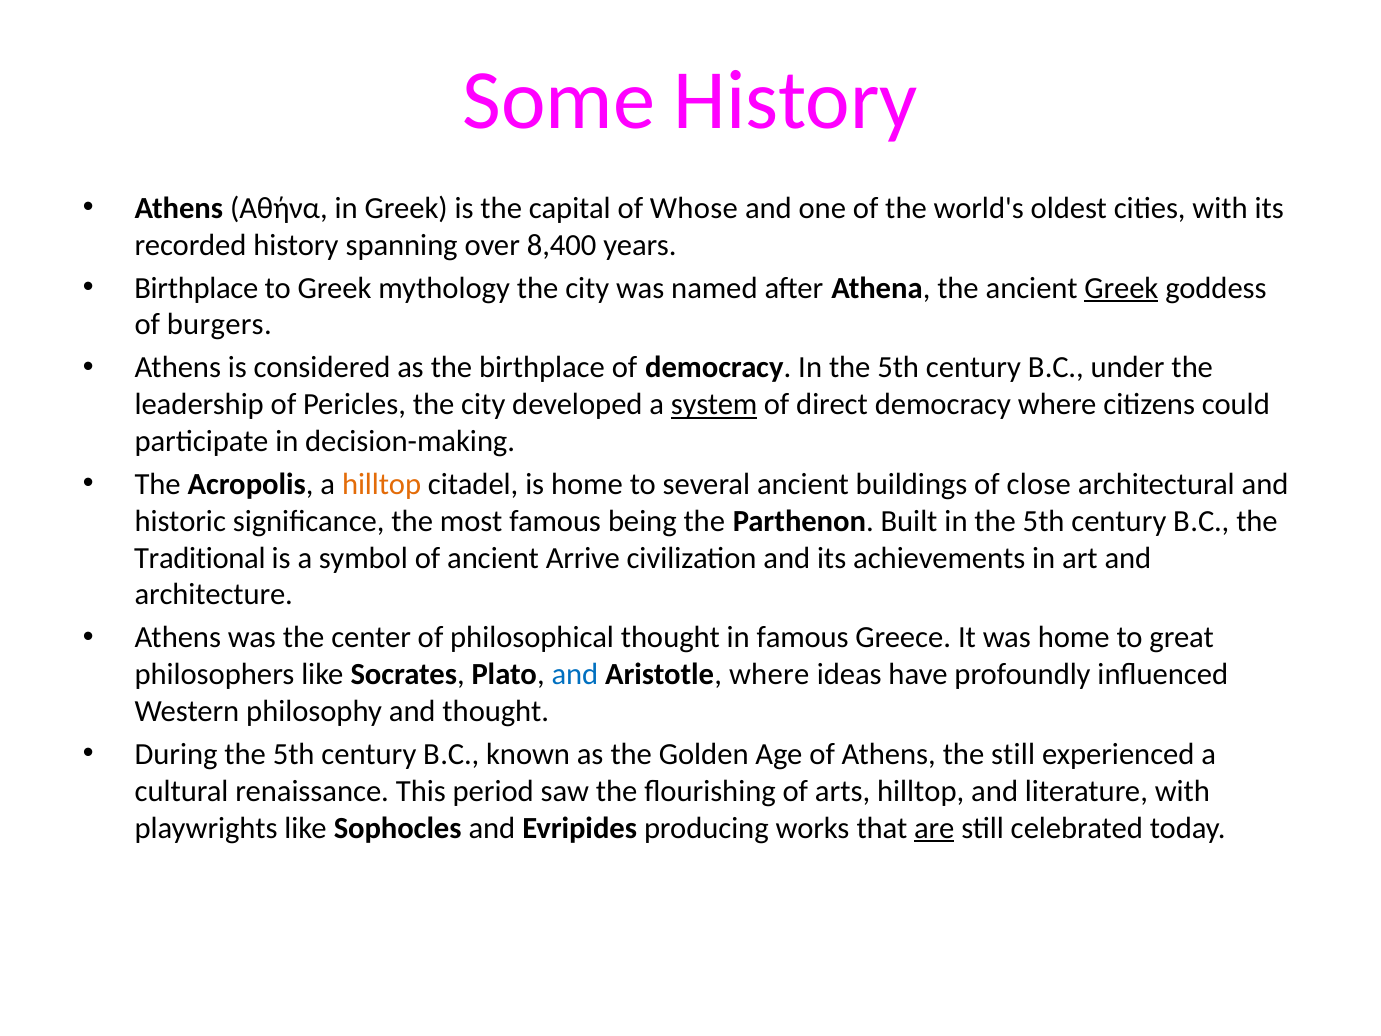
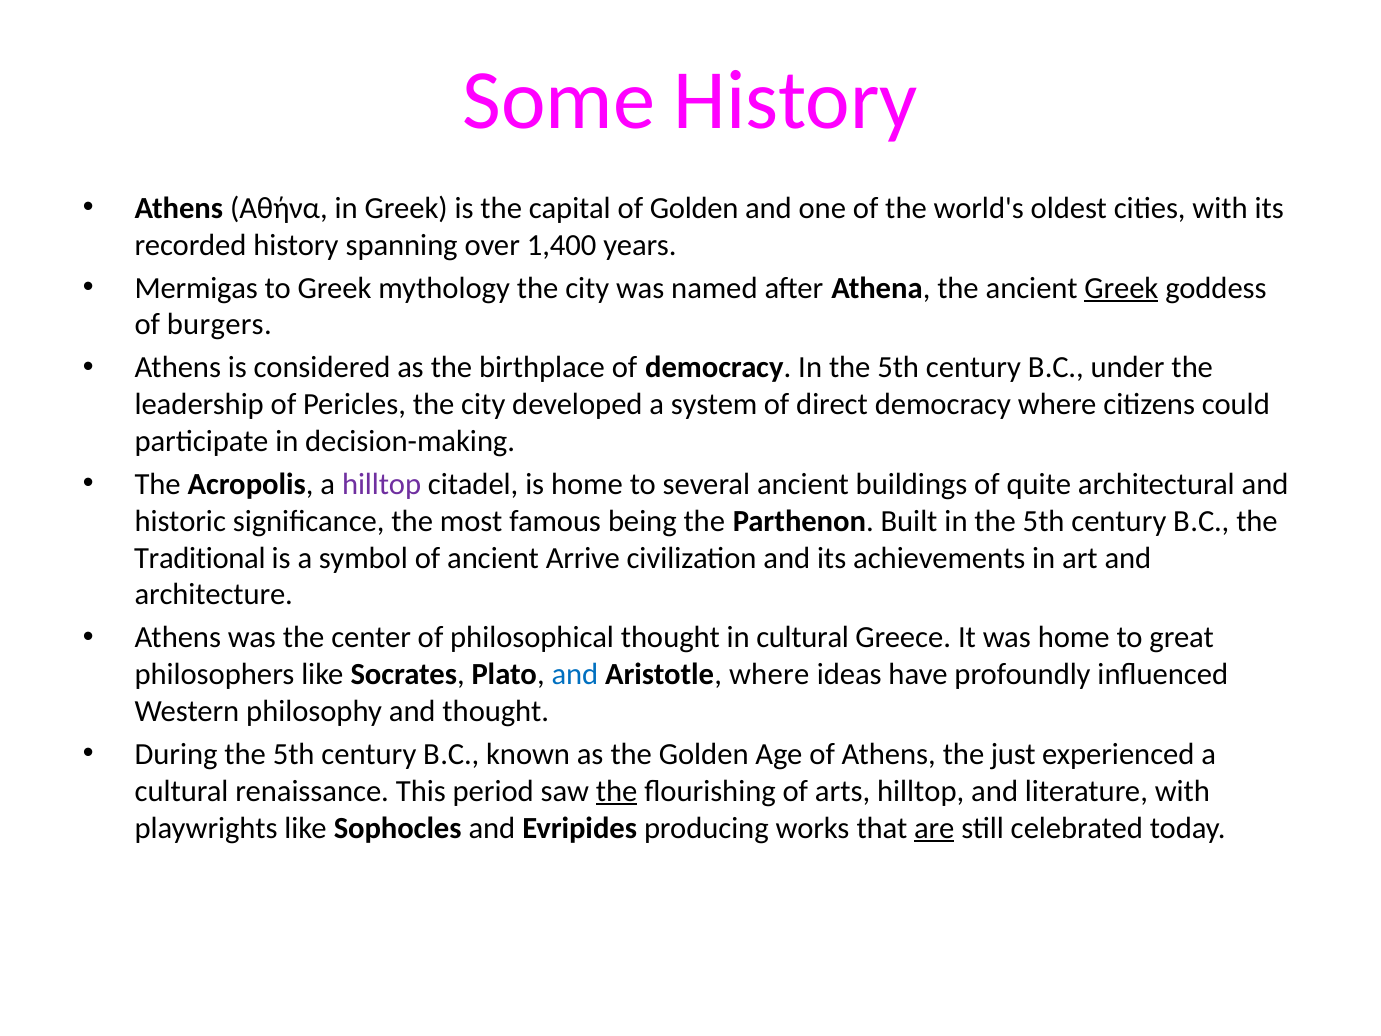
of Whose: Whose -> Golden (694, 208)
8,400: 8,400 -> 1,400 (562, 245)
Birthplace: Birthplace -> Mermigas (196, 288)
system underline: present -> none (714, 405)
hilltop colour: orange -> purple (382, 484)
close: close -> quite (1039, 484)
in famous: famous -> cultural (803, 638)
the still: still -> just (1013, 754)
the underline: none -> present (617, 791)
